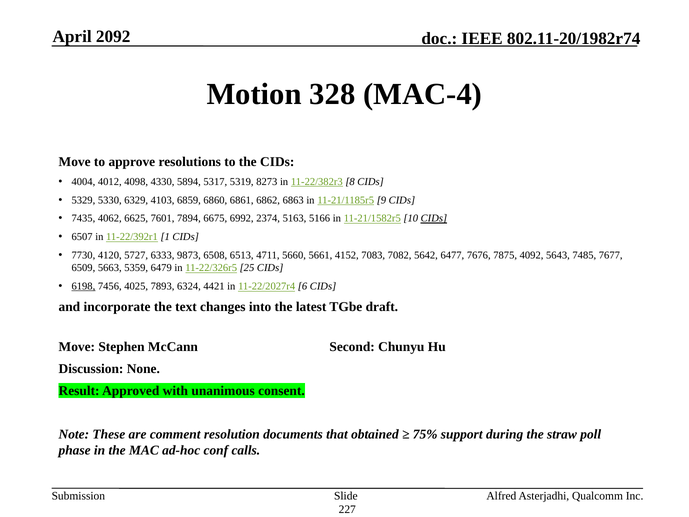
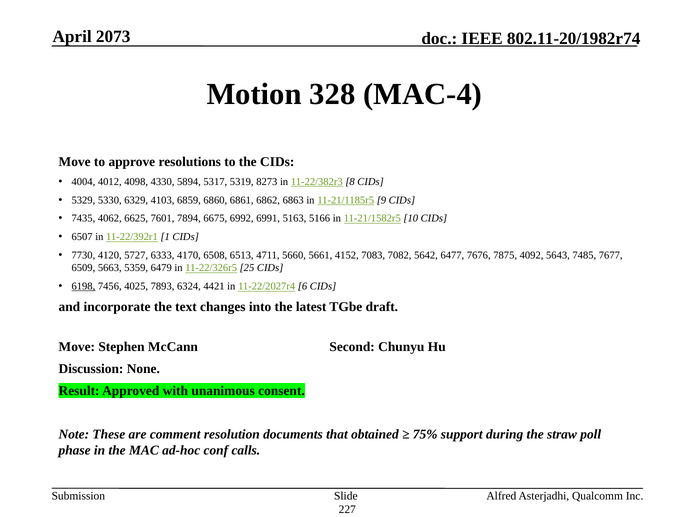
2092: 2092 -> 2073 (113, 37)
2374: 2374 -> 6991 (268, 218)
CIDs underline: present -> none (434, 218)
9873: 9873 -> 4170 (189, 255)
